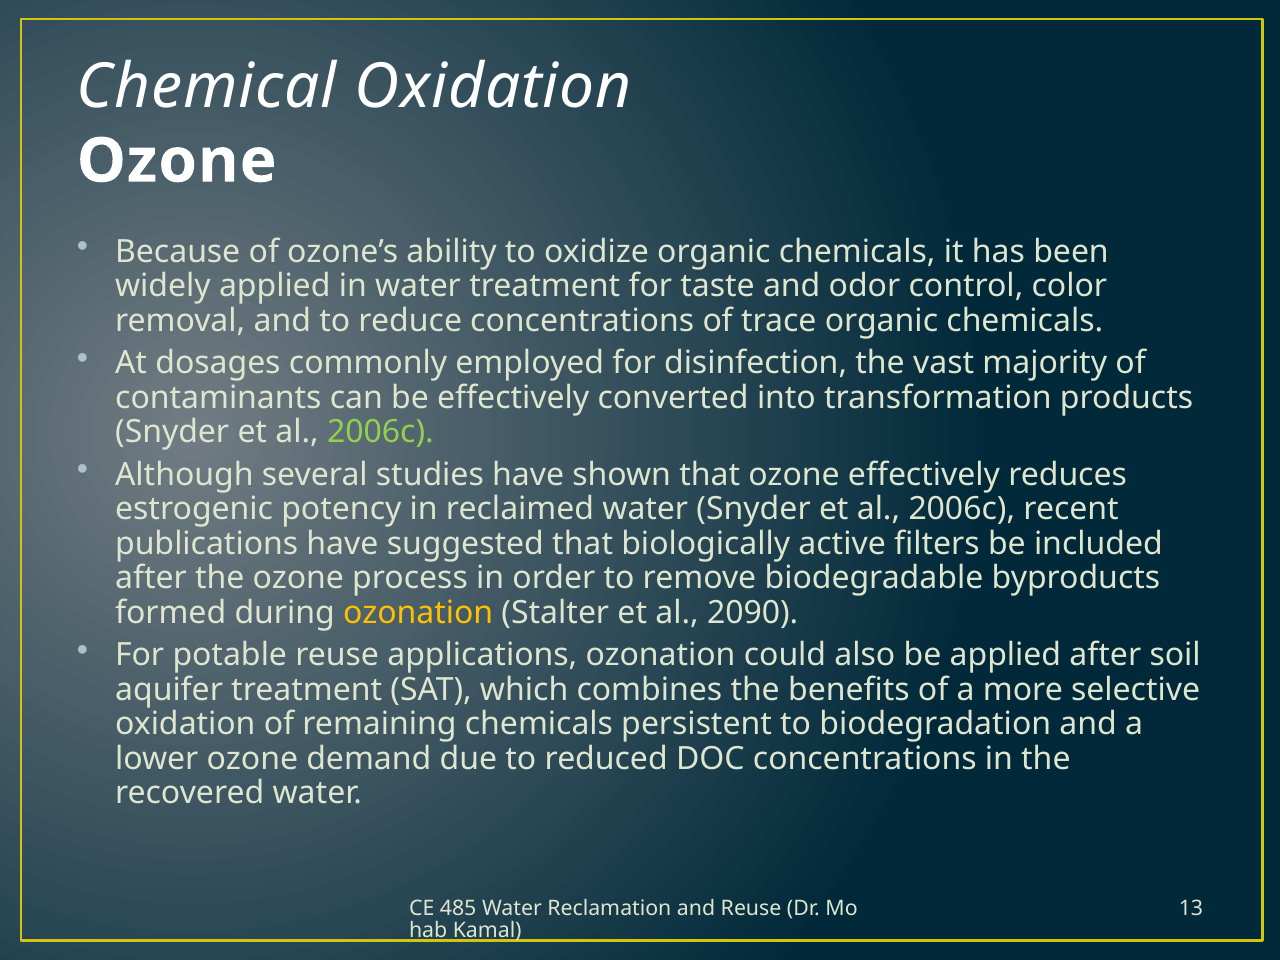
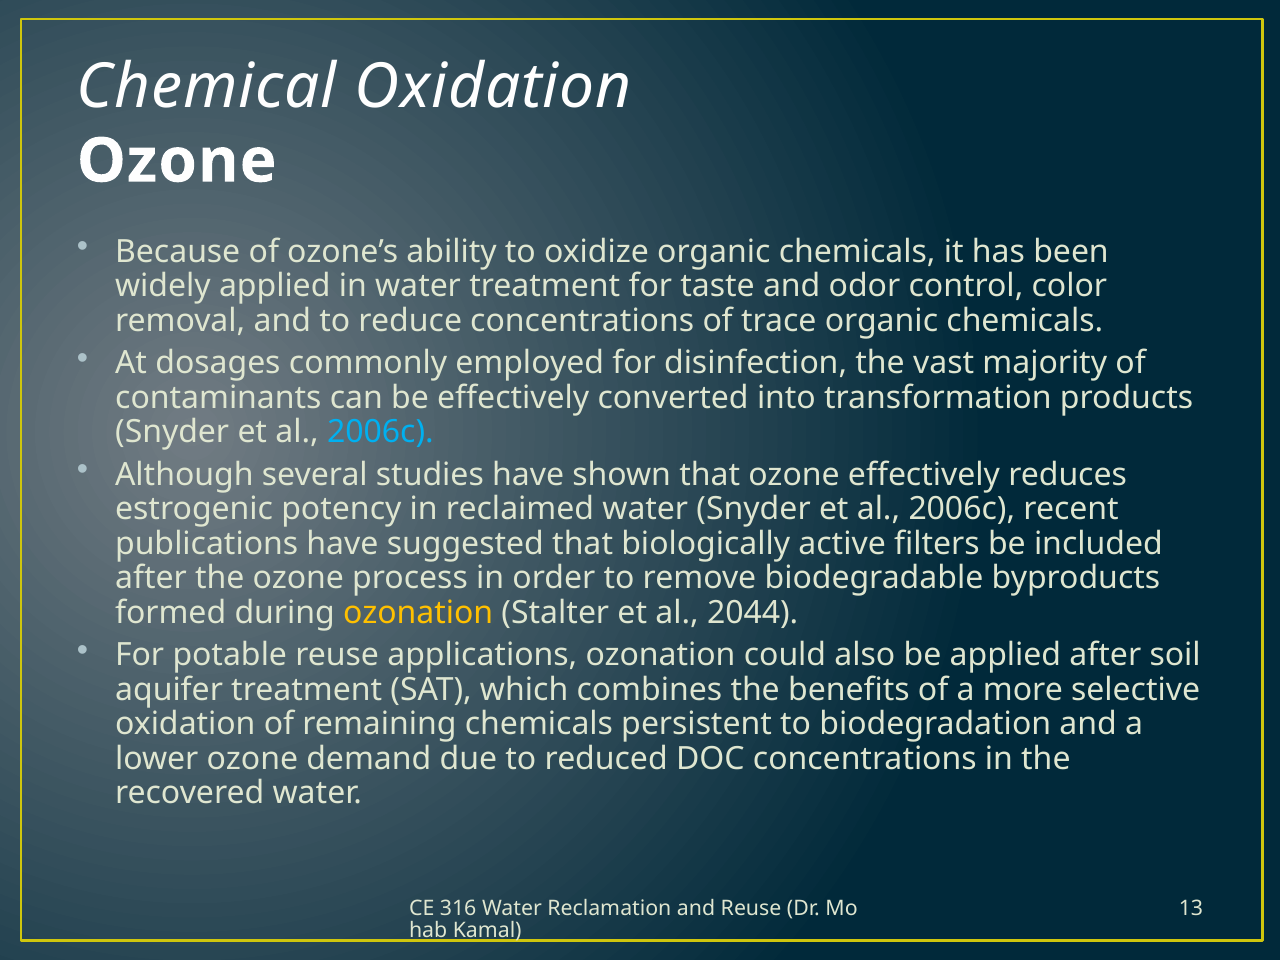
2006c colour: light green -> light blue (380, 432)
2090: 2090 -> 2044 (753, 613)
485: 485 -> 316 (458, 909)
